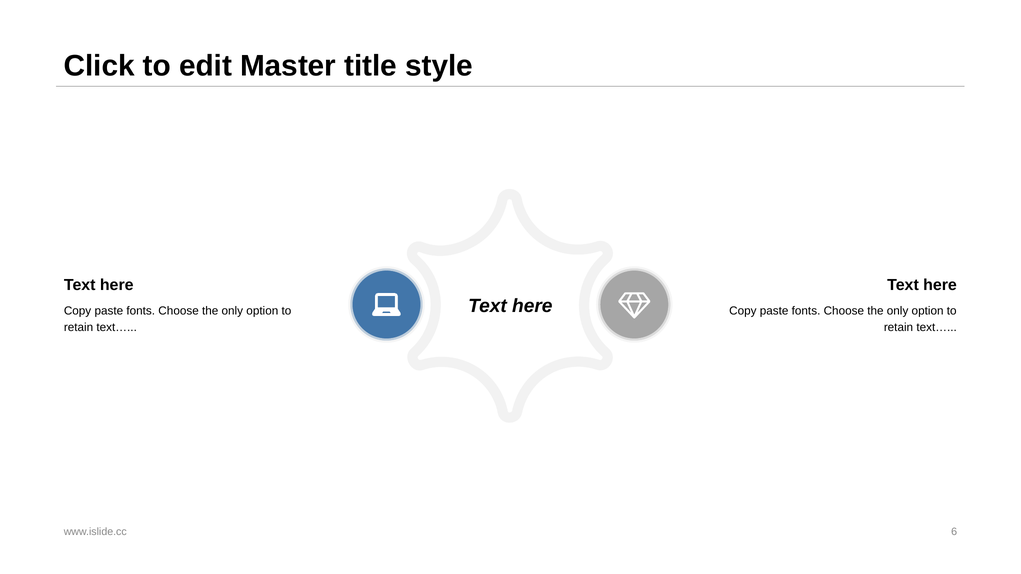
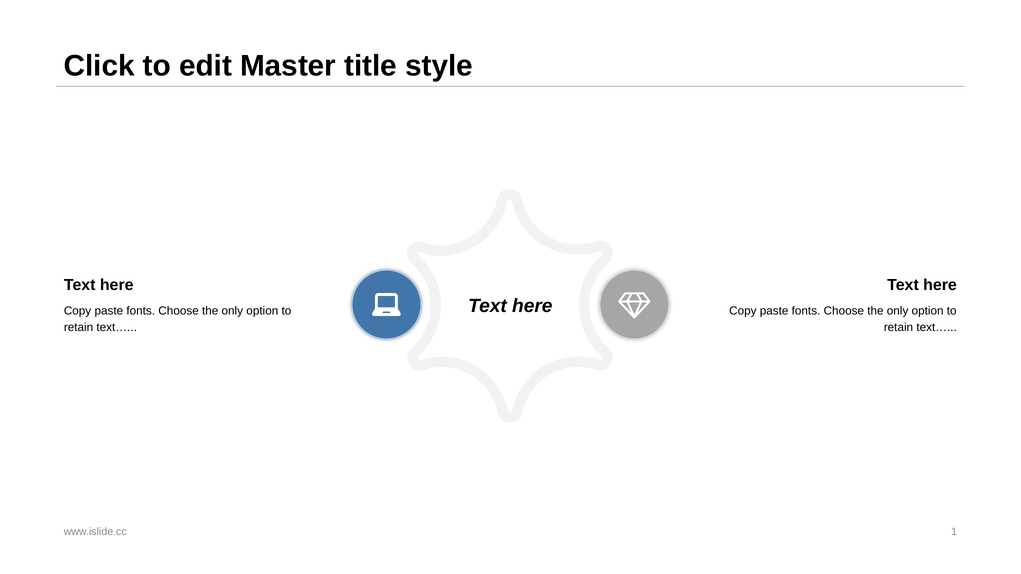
6: 6 -> 1 (954, 532)
